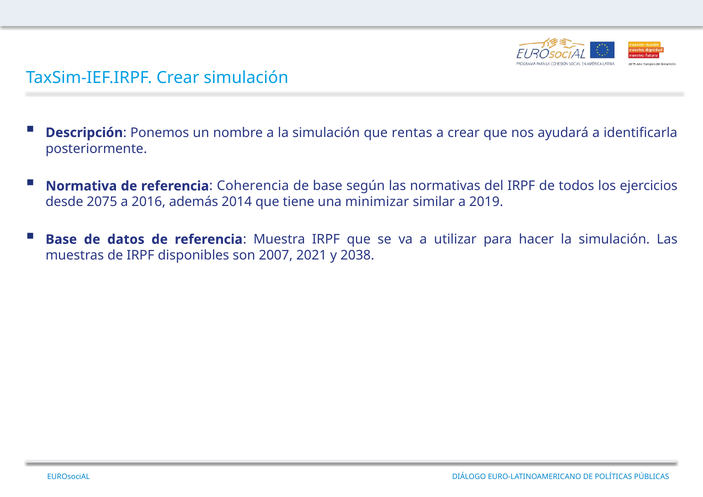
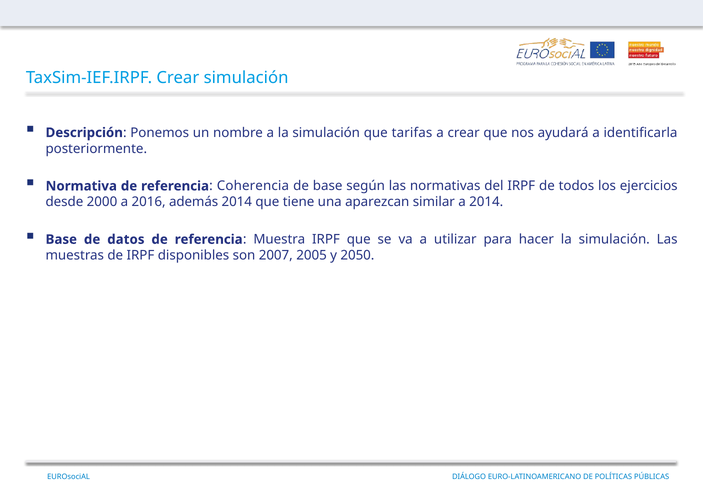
rentas: rentas -> tarifas (412, 133)
2075: 2075 -> 2000 (102, 202)
minimizar: minimizar -> aparezcan (377, 202)
a 2019: 2019 -> 2014 (486, 202)
2021: 2021 -> 2005 (312, 256)
2038: 2038 -> 2050 (357, 256)
